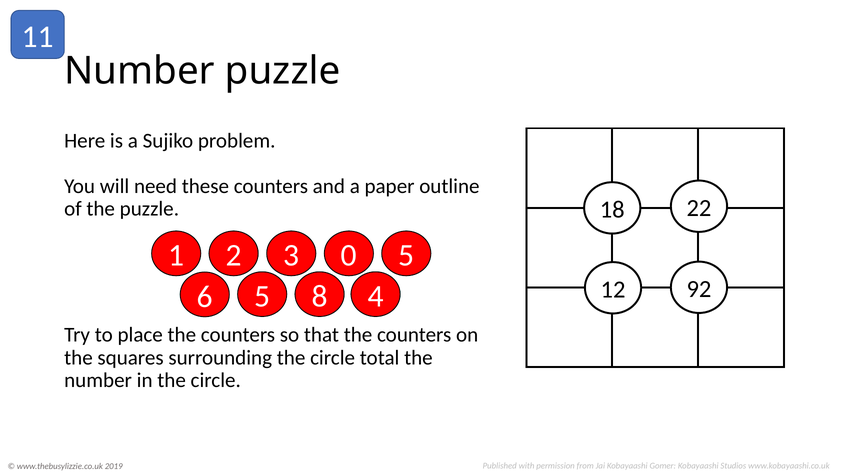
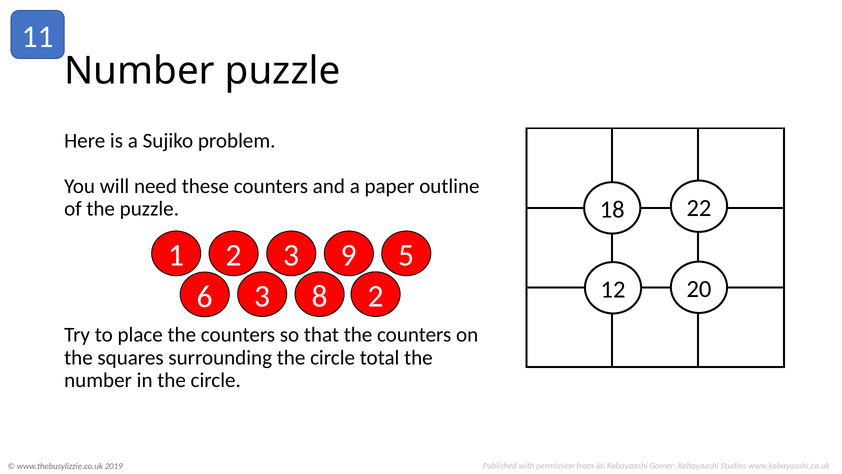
0: 0 -> 9 (349, 255)
92: 92 -> 20 (699, 289)
6 5: 5 -> 3 (262, 296)
8 4: 4 -> 2 (376, 296)
